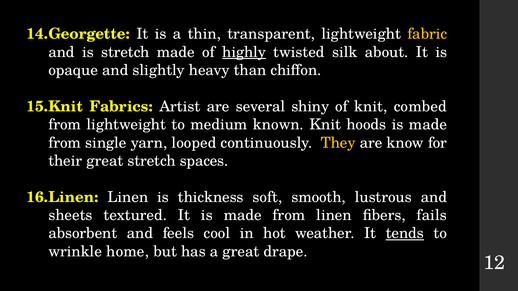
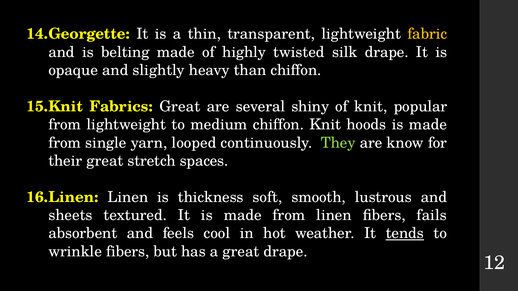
is stretch: stretch -> belting (125, 52)
highly underline: present -> none (244, 52)
silk about: about -> drape (387, 52)
Fabrics Artist: Artist -> Great (180, 107)
combed: combed -> popular (420, 107)
medium known: known -> chiffon (278, 125)
They colour: yellow -> light green (338, 143)
wrinkle home: home -> fibers (128, 252)
